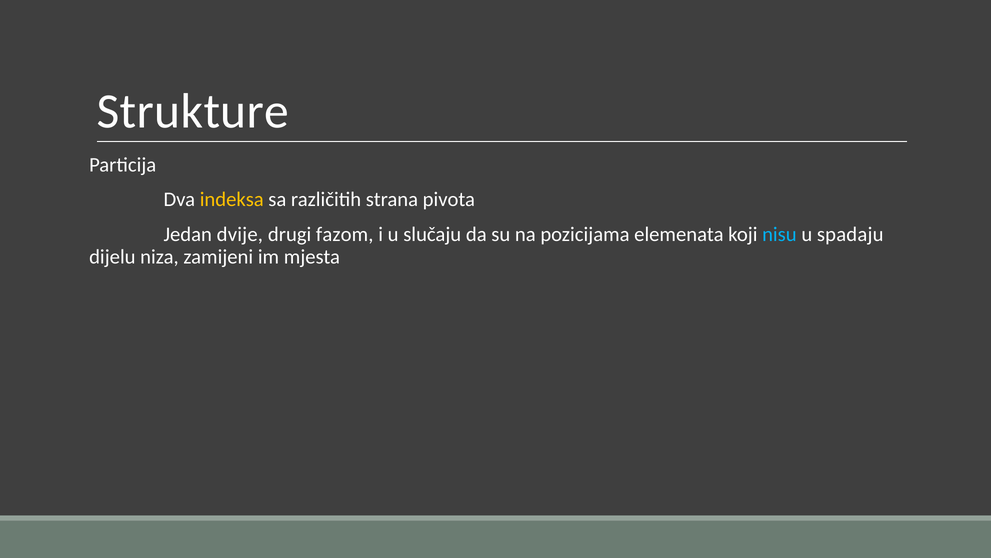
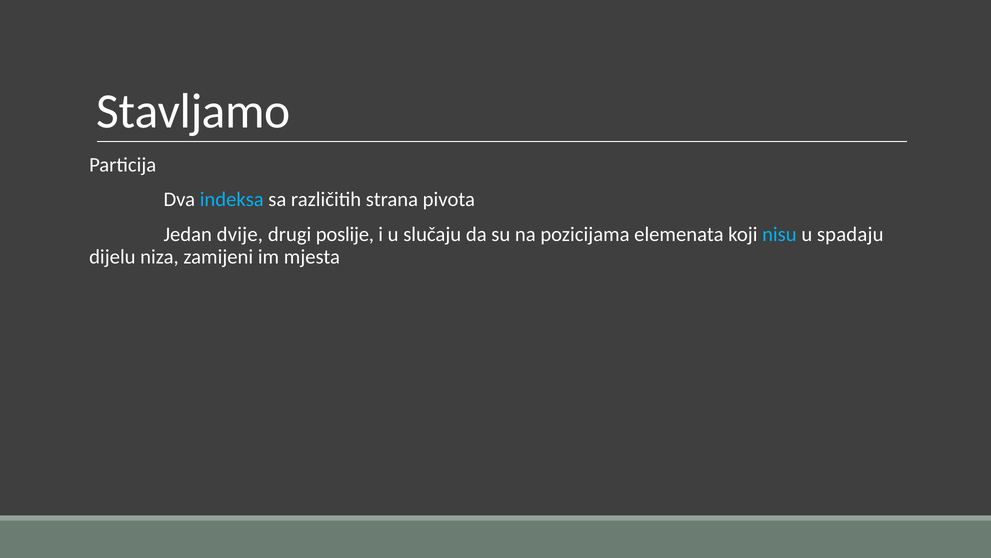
Strukture: Strukture -> Stavljamo (193, 111)
indeksa colour: yellow -> light blue (232, 199)
fazom: fazom -> poslije (345, 234)
